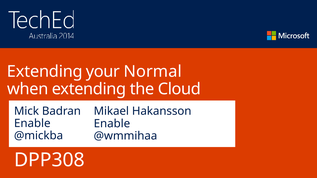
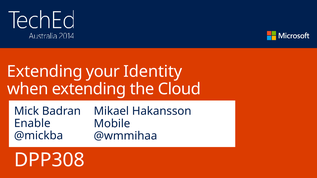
Normal: Normal -> Identity (153, 72)
Enable: Enable -> Mobile (112, 124)
